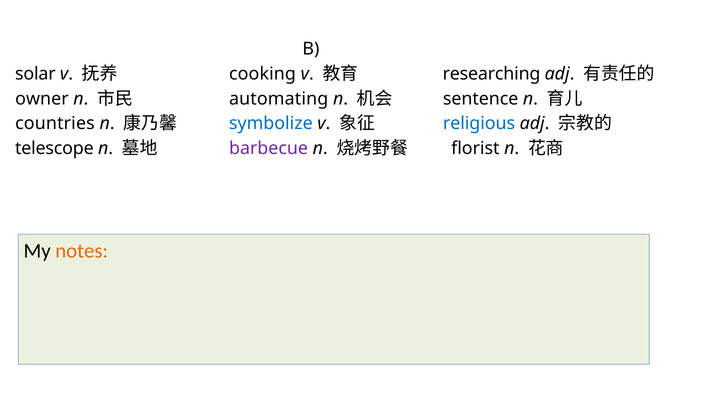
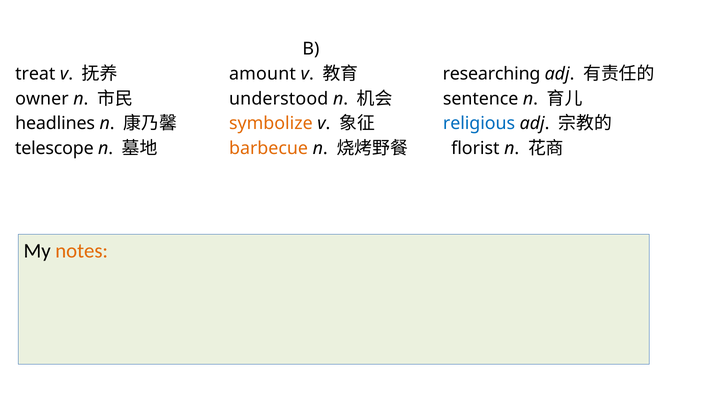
solar: solar -> treat (35, 74)
cooking: cooking -> amount (262, 74)
automating: automating -> understood (279, 99)
countries: countries -> headlines (55, 124)
symbolize colour: blue -> orange (271, 124)
barbecue colour: purple -> orange (269, 149)
